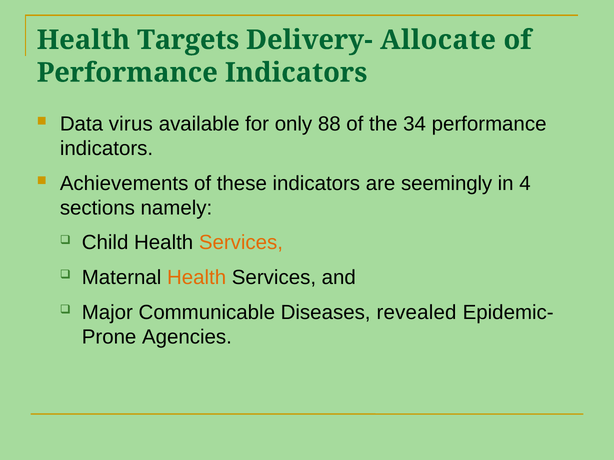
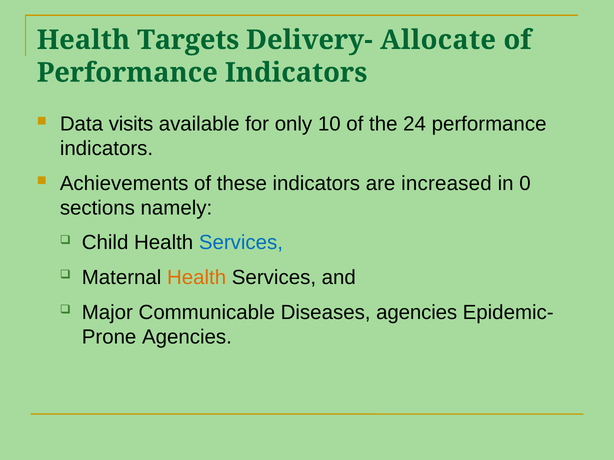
virus: virus -> visits (131, 124)
88: 88 -> 10 (329, 124)
34: 34 -> 24 (415, 124)
seemingly: seemingly -> increased (446, 184)
4: 4 -> 0 (525, 184)
Services colour: orange -> blue (241, 243)
Diseases revealed: revealed -> agencies (417, 313)
